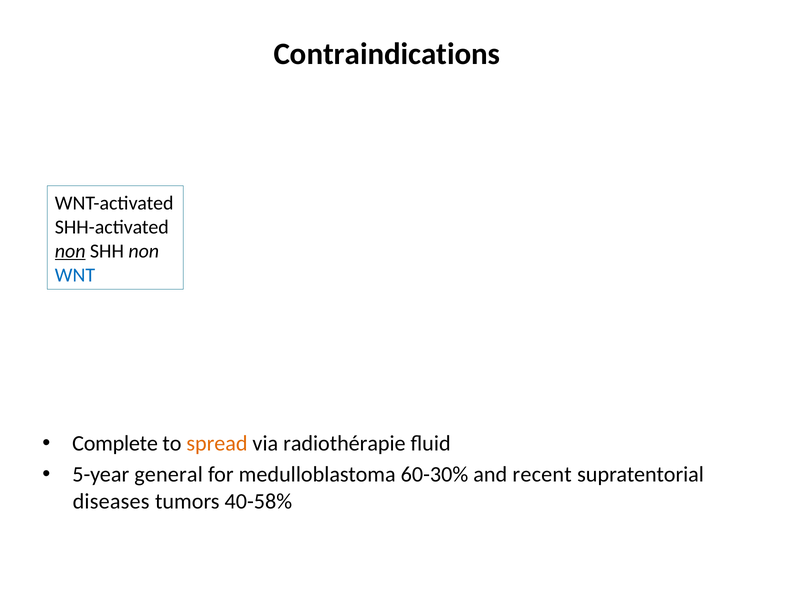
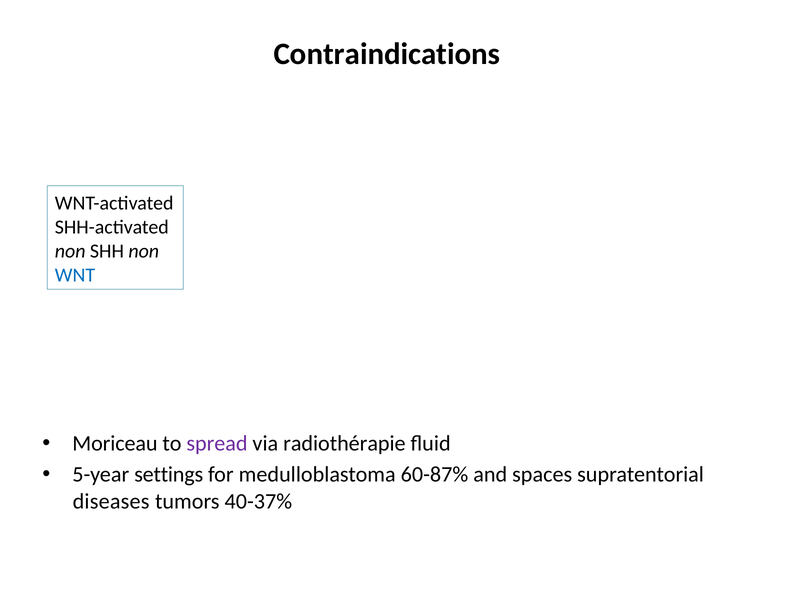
non underline: present -> none (70, 251)
Complete: Complete -> Moriceau (115, 443)
spread colour: orange -> purple (217, 443)
general: general -> settings (169, 474)
60-30%: 60-30% -> 60-87% (434, 474)
recent: recent -> spaces (542, 474)
40-58%: 40-58% -> 40-37% (258, 501)
